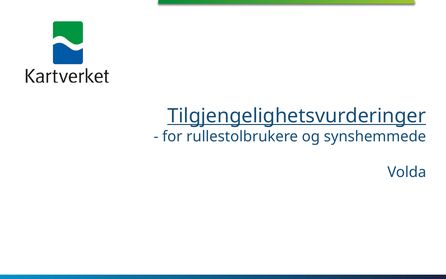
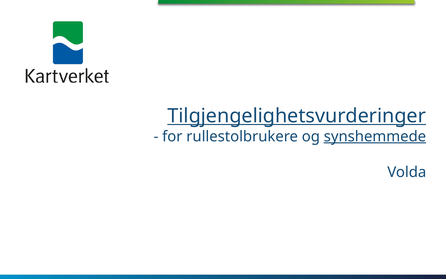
synshemmede underline: none -> present (375, 136)
